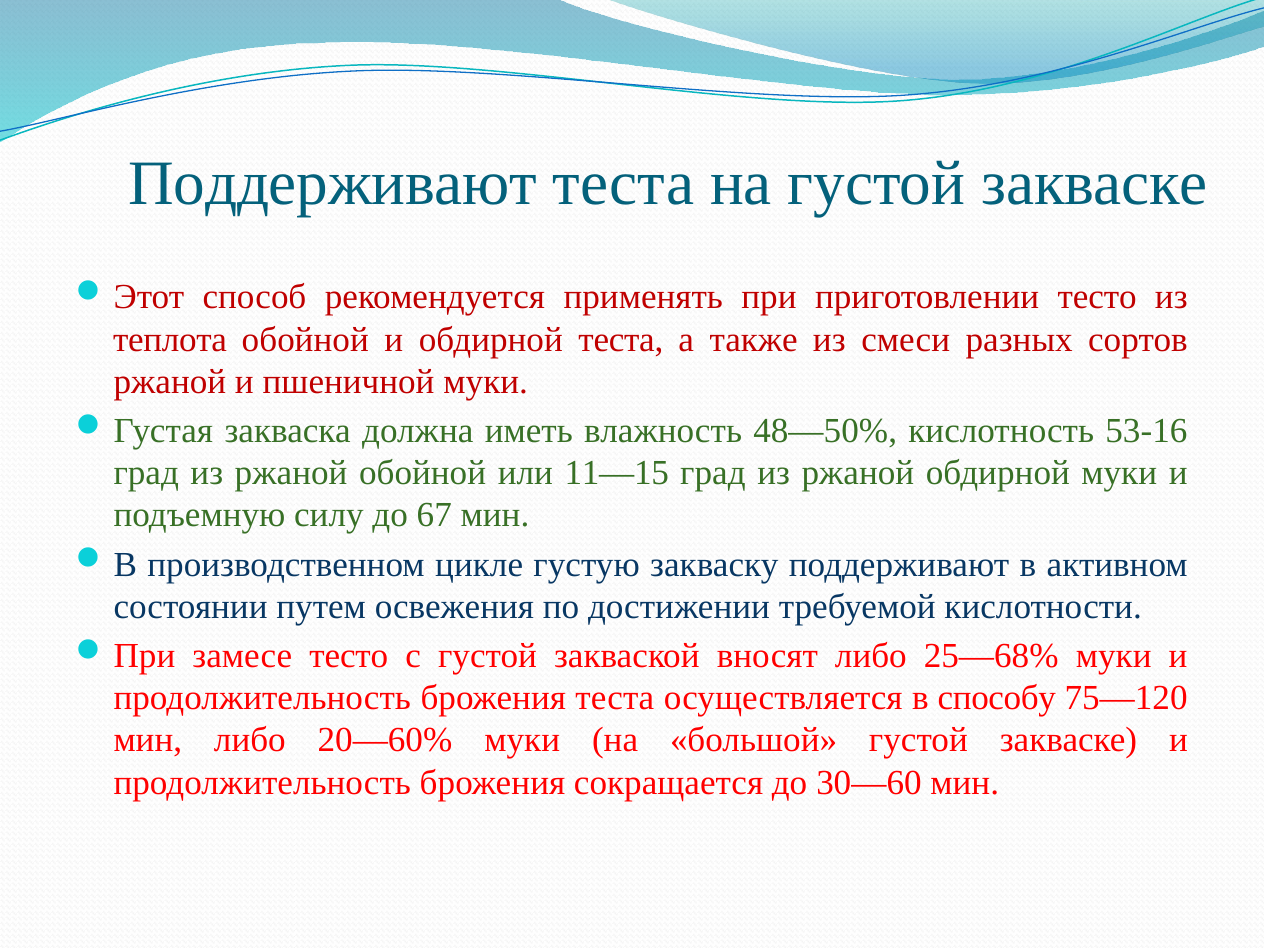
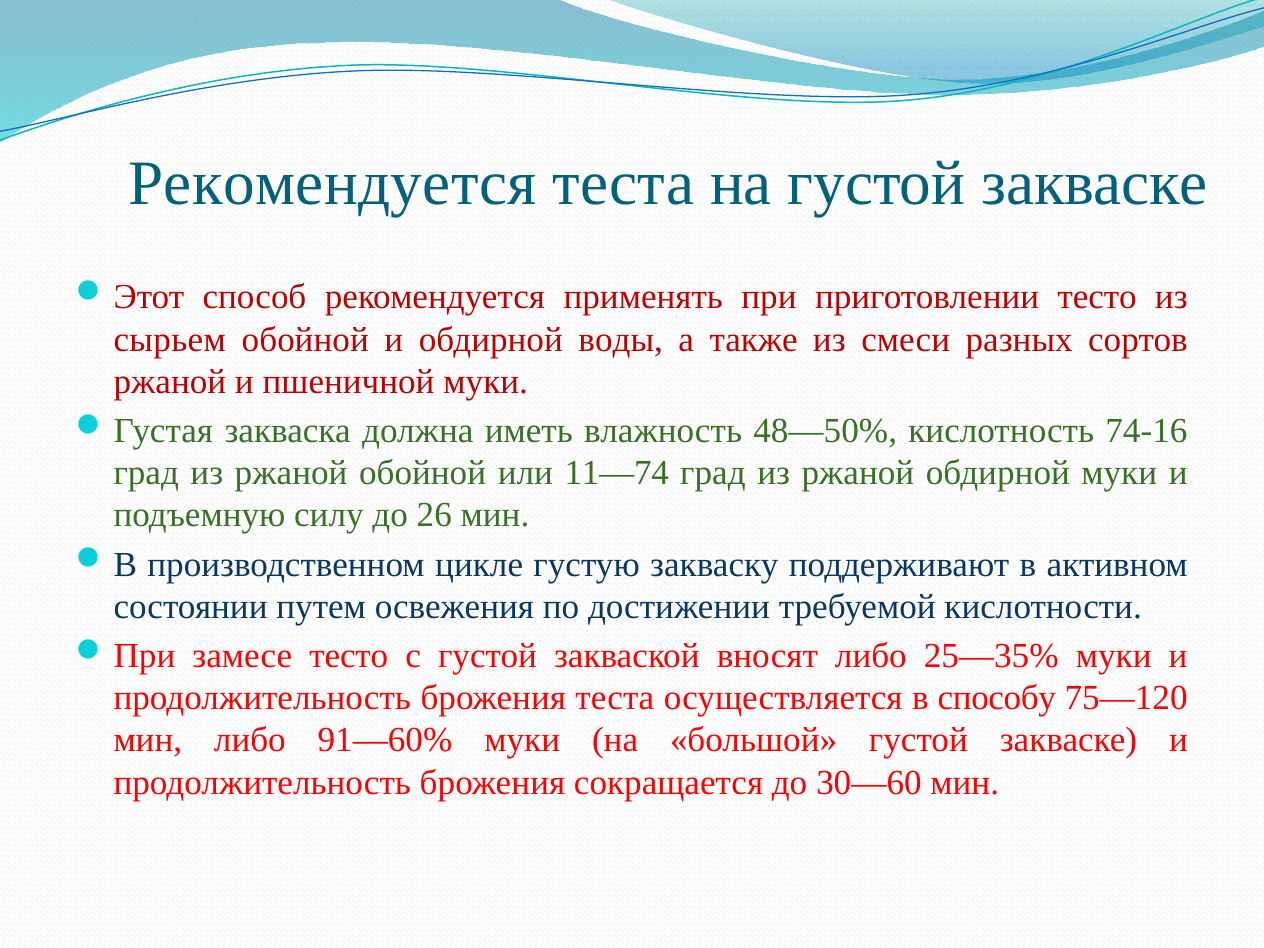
Поддерживают: Поддерживают -> Рекомендуется (332, 184)
теплота: теплота -> сырьем (170, 340)
обдирной теста: теста -> воды (621, 340)
53-16: 53-16 -> 74-16 (1146, 431)
11—15: 11—15 -> 11—74 (617, 473)
67: 67 -> 26 (434, 515)
25—68%: 25—68% -> 25—35% (991, 656)
20—60%: 20—60% -> 91—60% (385, 740)
